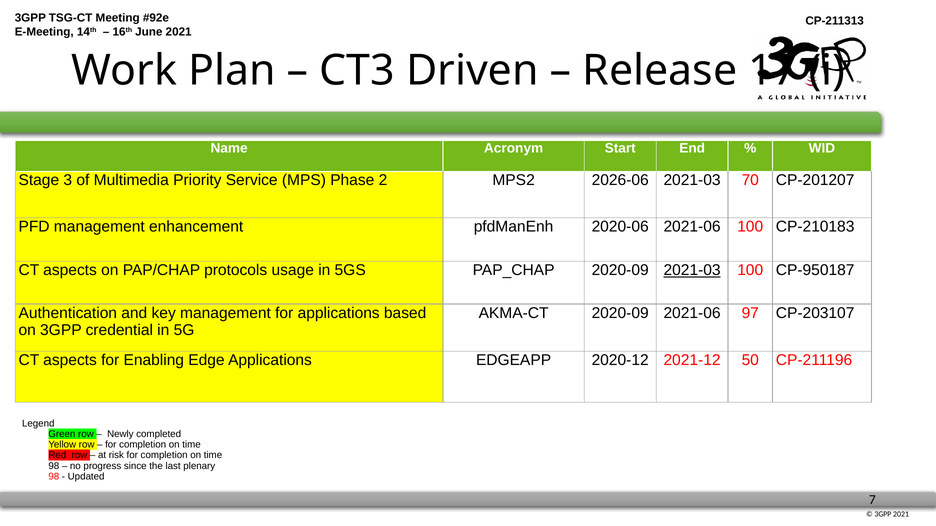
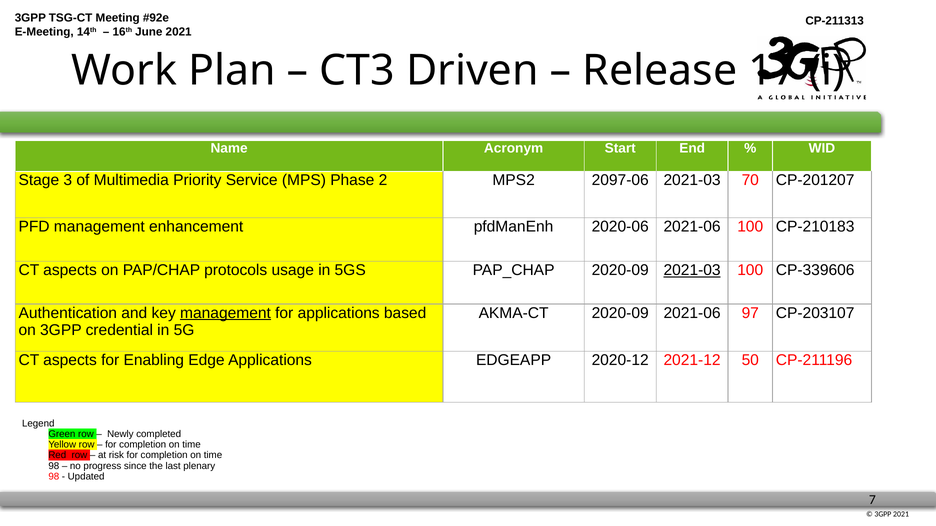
2026-06: 2026-06 -> 2097-06 (620, 180)
CP-950187: CP-950187 -> CP-339606 (815, 270)
management underline: none -> present (225, 313)
